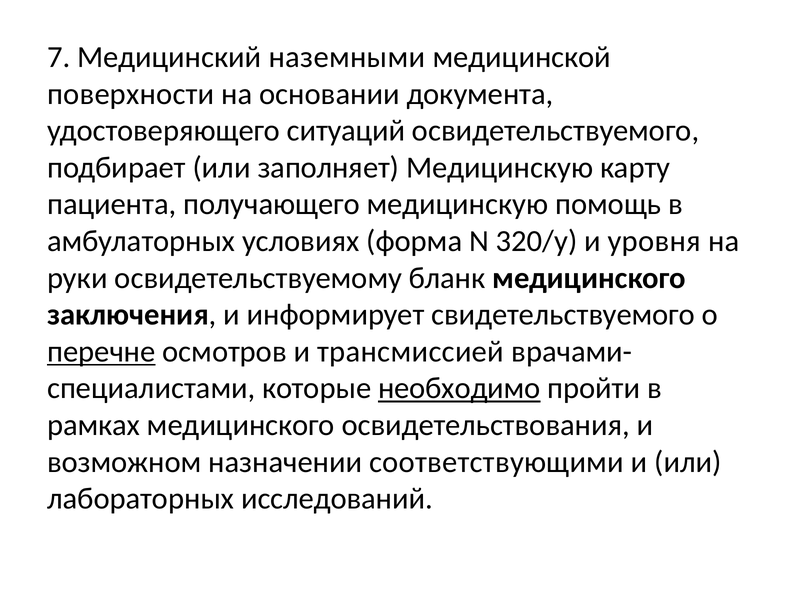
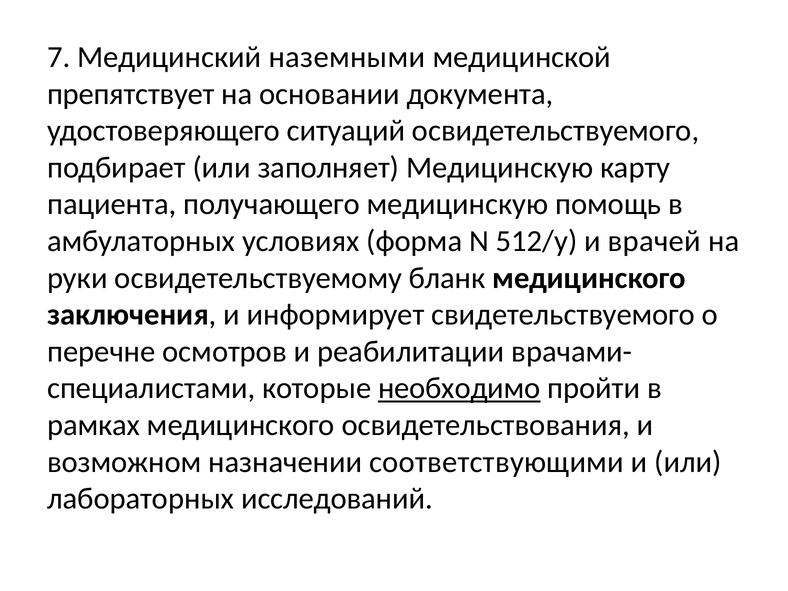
поверхности: поверхности -> препятствует (131, 94)
320/у: 320/у -> 512/у (537, 241)
уровня: уровня -> врачей (654, 241)
перечне underline: present -> none (101, 352)
трансмиссией: трансмиссией -> реабилитации (411, 352)
